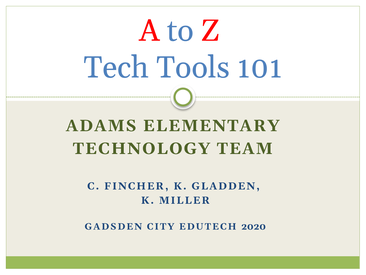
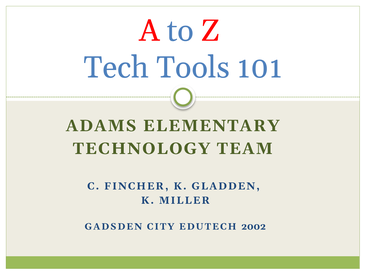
2020: 2020 -> 2002 (254, 226)
